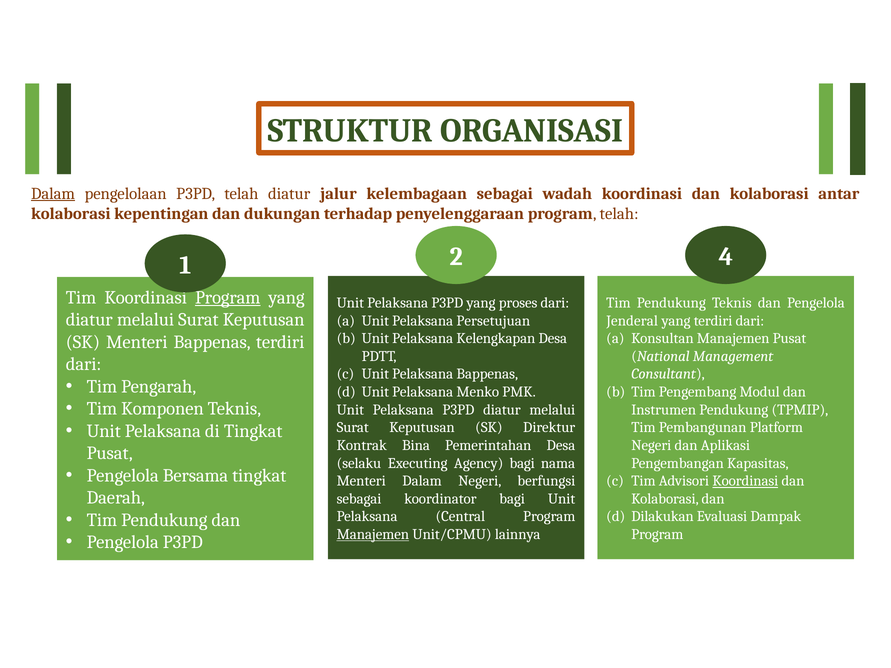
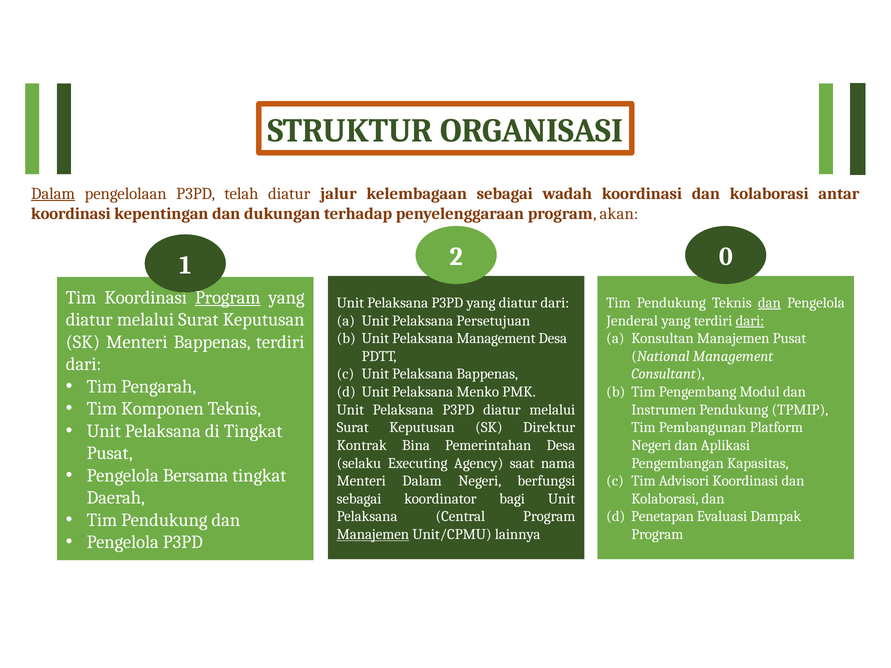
kolaborasi: kolaborasi -> koordinasi (71, 214)
program telah: telah -> akan (619, 214)
4: 4 -> 0 (726, 257)
P3PD yang proses: proses -> diatur (518, 303)
dan underline: none -> present (769, 303)
dari underline: none -> present (750, 321)
Pelaksana Kelengkapan: Kelengkapan -> Management (496, 339)
Agency bagi: bagi -> saat (522, 463)
Koordinasi underline: present -> none (745, 481)
Dilakukan: Dilakukan -> Penetapan (663, 517)
